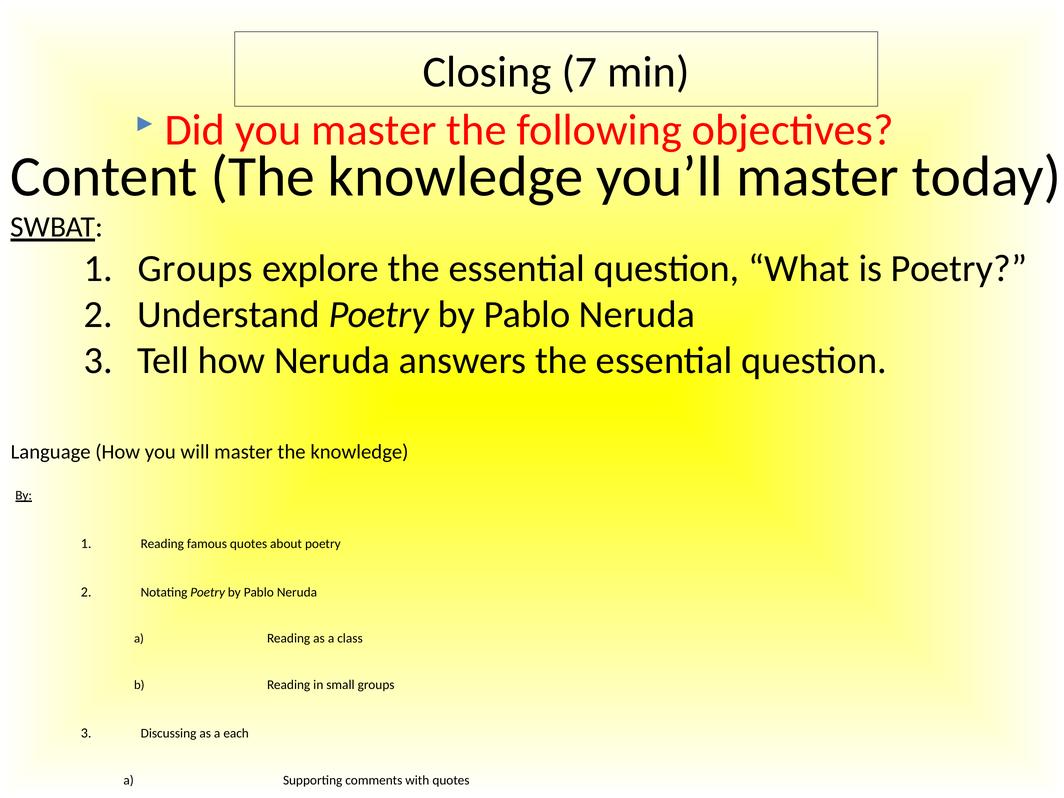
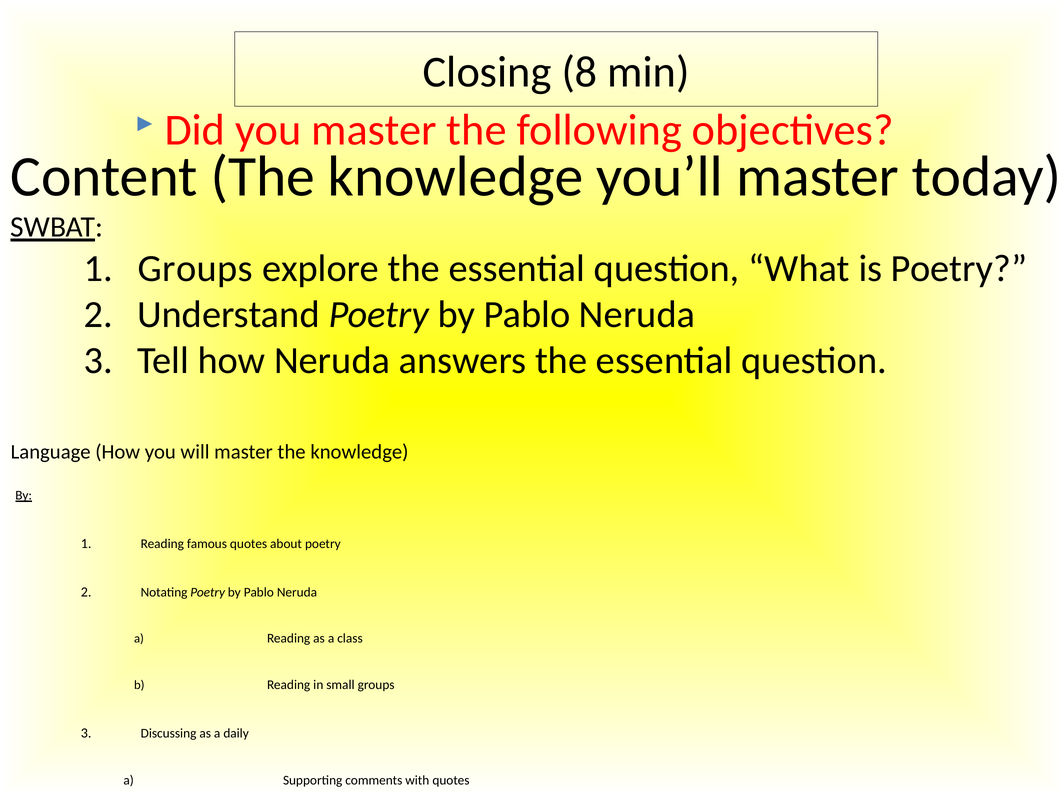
7: 7 -> 8 (579, 72)
each: each -> daily (236, 733)
